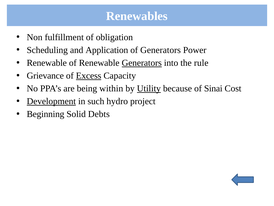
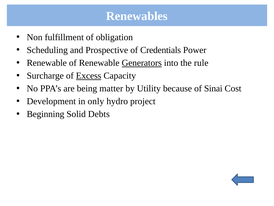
Application: Application -> Prospective (107, 50)
of Generators: Generators -> Credentials (161, 50)
Grievance: Grievance -> Surcharge (45, 76)
within: within -> matter (111, 88)
Utility underline: present -> none (149, 88)
Development underline: present -> none (51, 101)
such: such -> only (96, 101)
